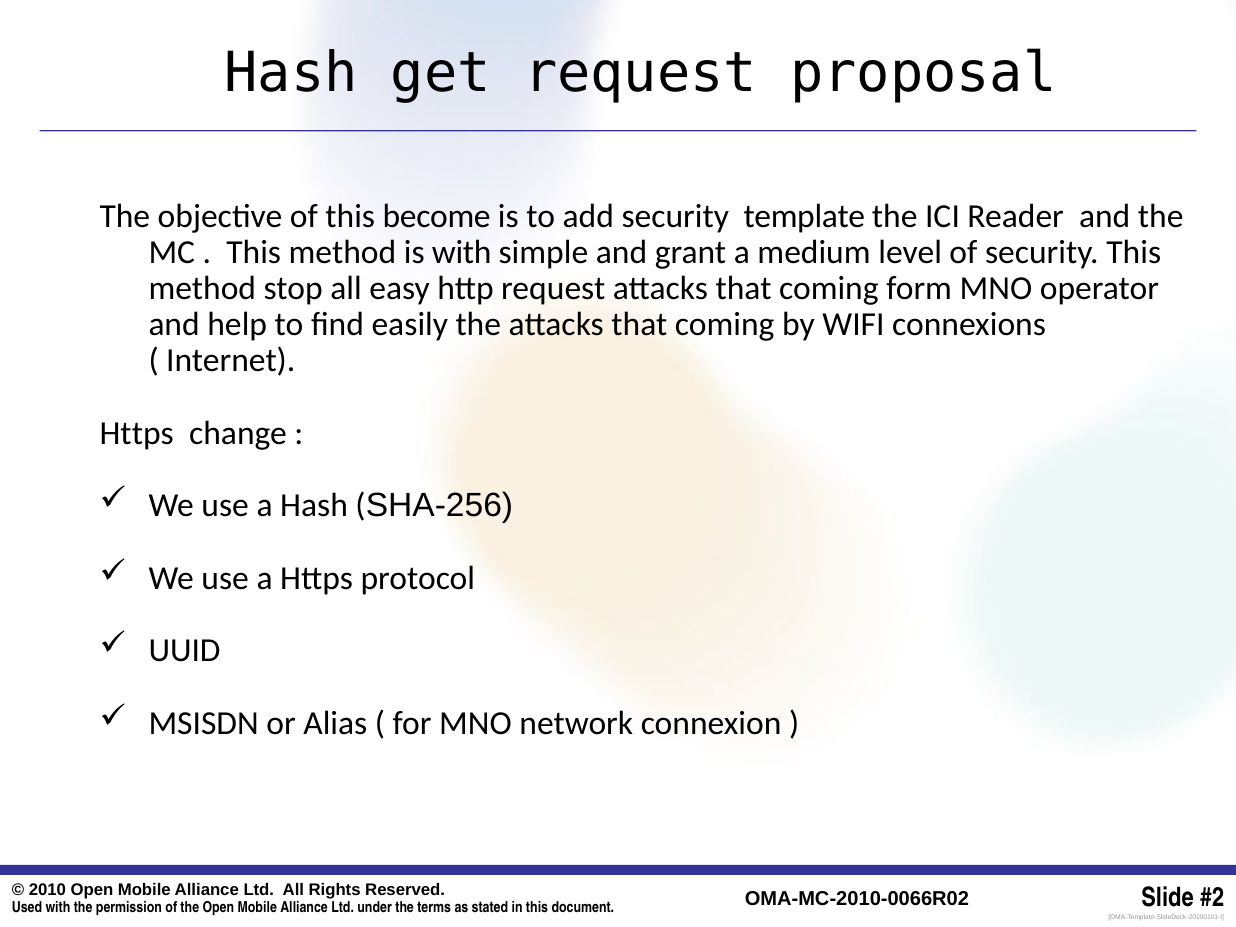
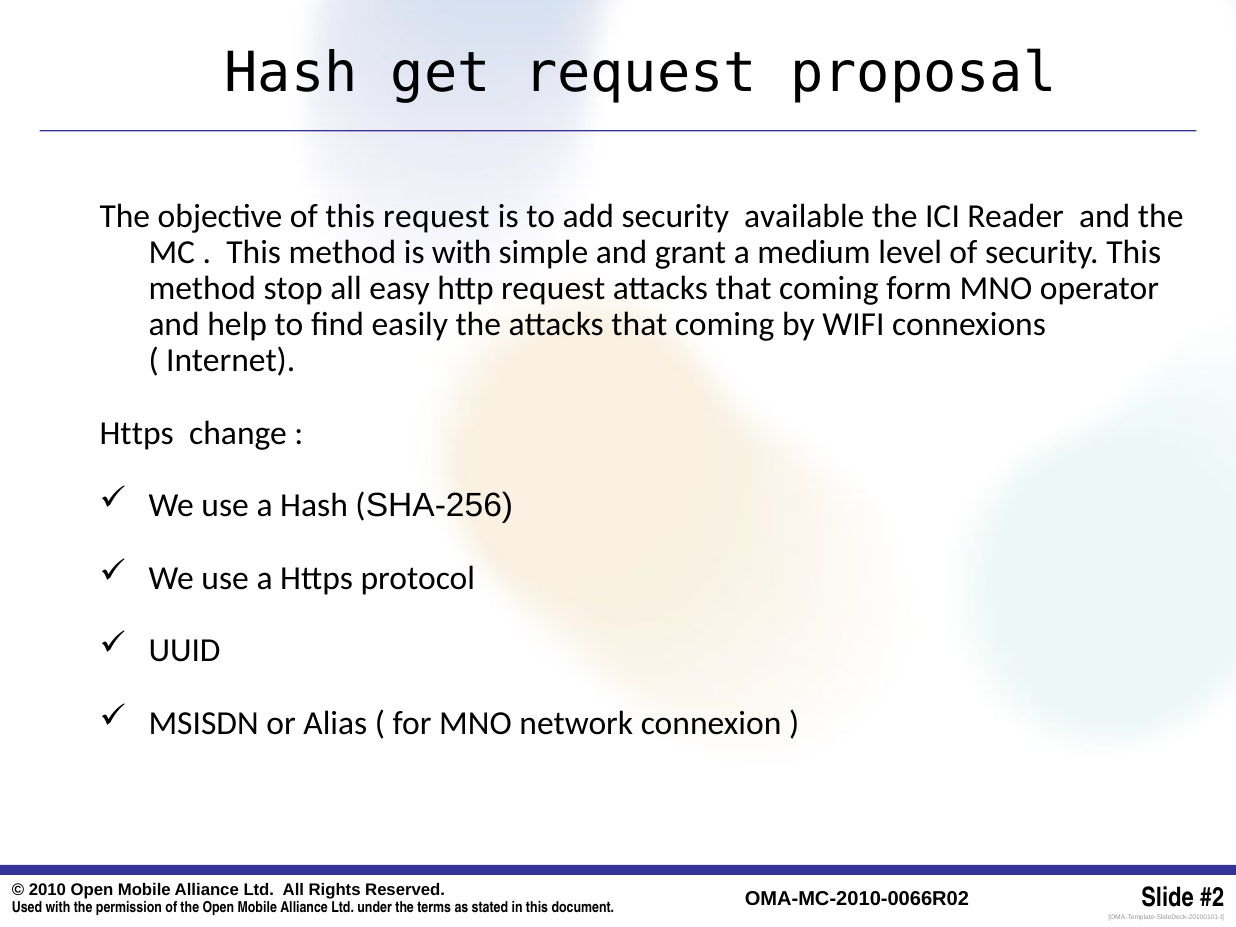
this become: become -> request (436, 216)
template: template -> available (804, 216)
